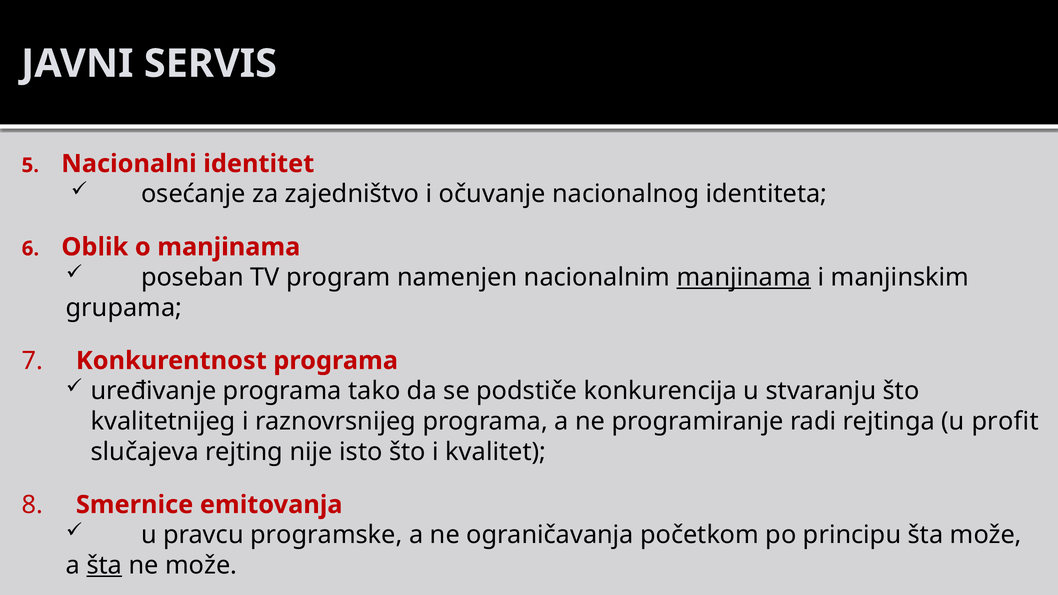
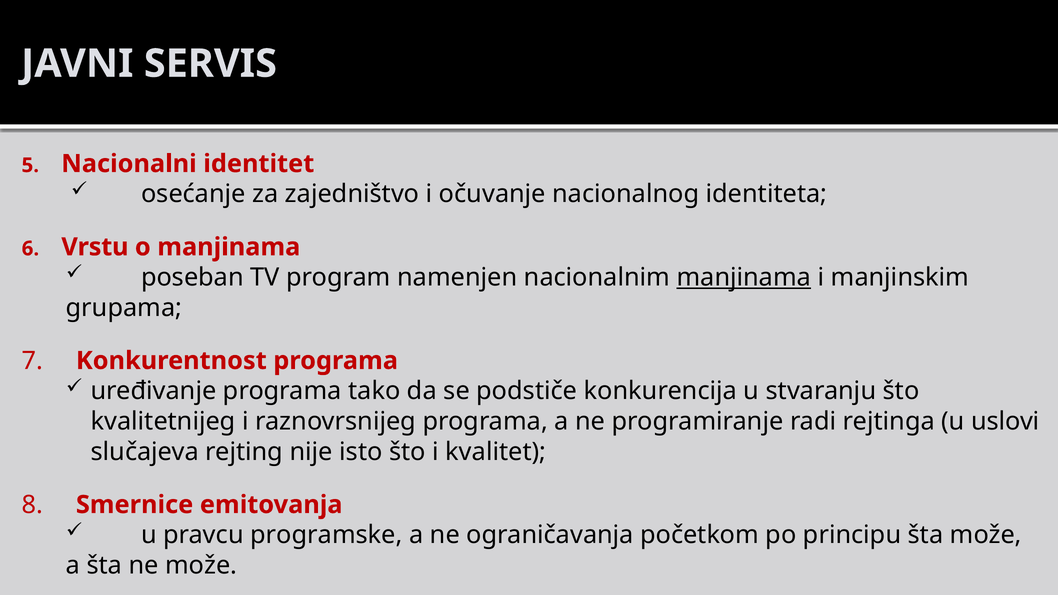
Oblik: Oblik -> Vrstu (95, 247)
profit: profit -> uslovi (1005, 422)
šta underline: present -> none (104, 566)
